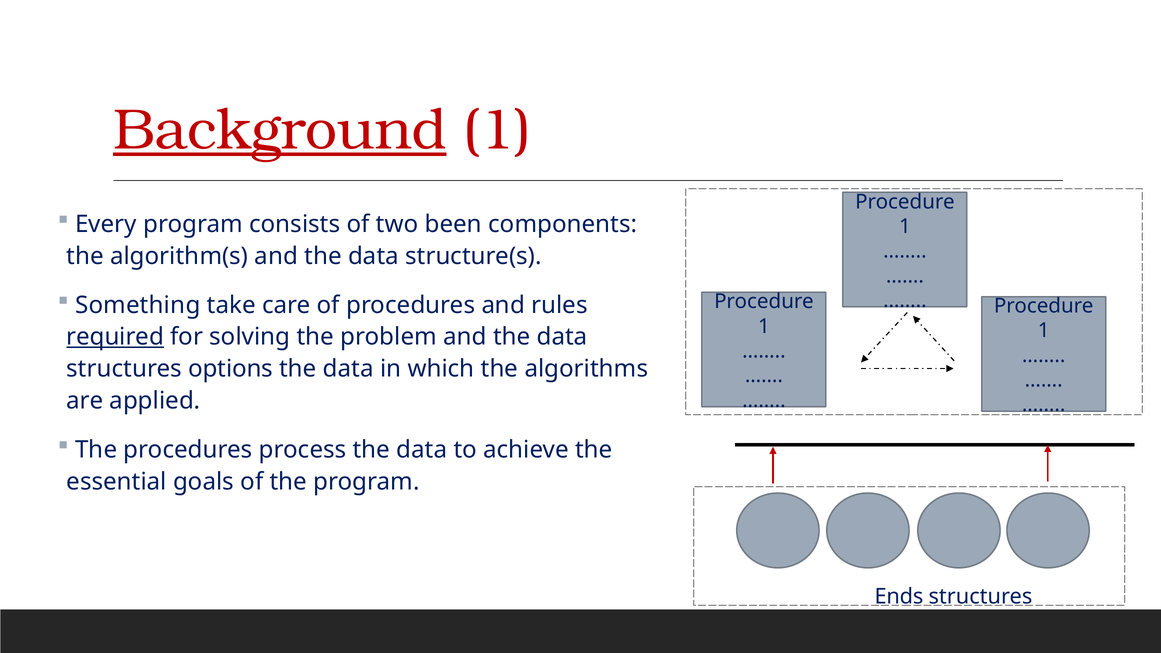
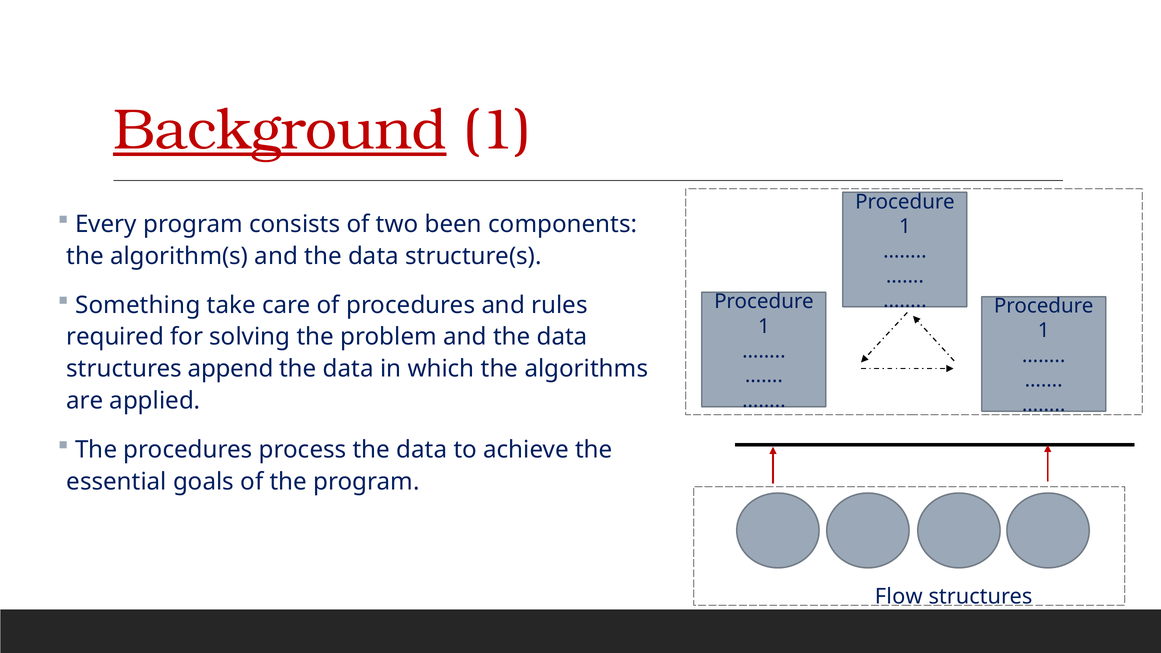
required underline: present -> none (115, 337)
options: options -> append (231, 369)
Ends: Ends -> Flow (899, 597)
